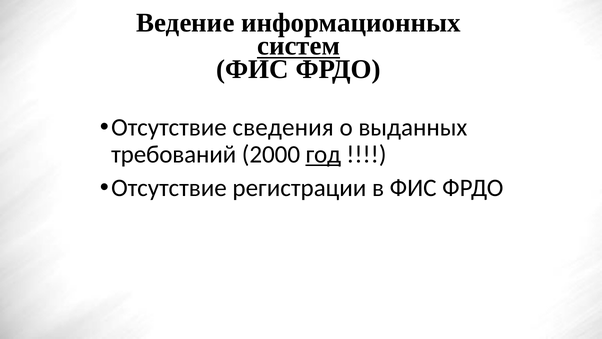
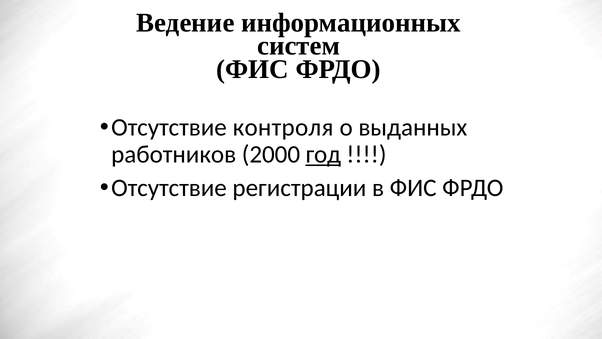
систем underline: present -> none (299, 46)
сведения: сведения -> контроля (283, 127)
требований: требований -> работников (174, 155)
